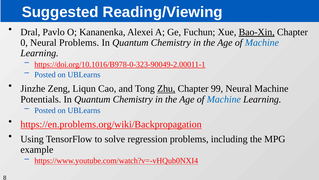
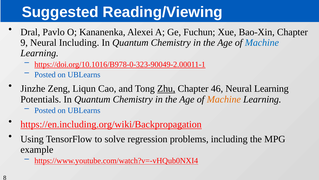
Bao-Xin underline: present -> none (257, 32)
0: 0 -> 9 (24, 43)
Neural Problems: Problems -> Including (79, 43)
99: 99 -> 46 (217, 88)
Neural Machine: Machine -> Learning (271, 88)
Machine colour: blue -> orange (224, 99)
https://en.problems.org/wiki/Backpropagation: https://en.problems.org/wiki/Backpropagation -> https://en.including.org/wiki/Backpropagation (111, 124)
